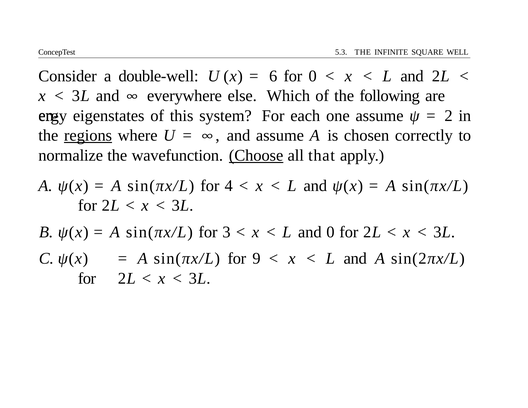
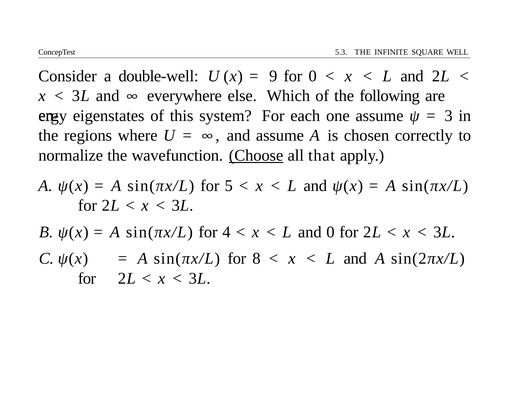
6: 6 -> 9 (273, 76)
2: 2 -> 3 (449, 116)
regions underline: present -> none (88, 136)
4: 4 -> 5 (229, 186)
3: 3 -> 4 (226, 232)
9: 9 -> 8 (256, 259)
